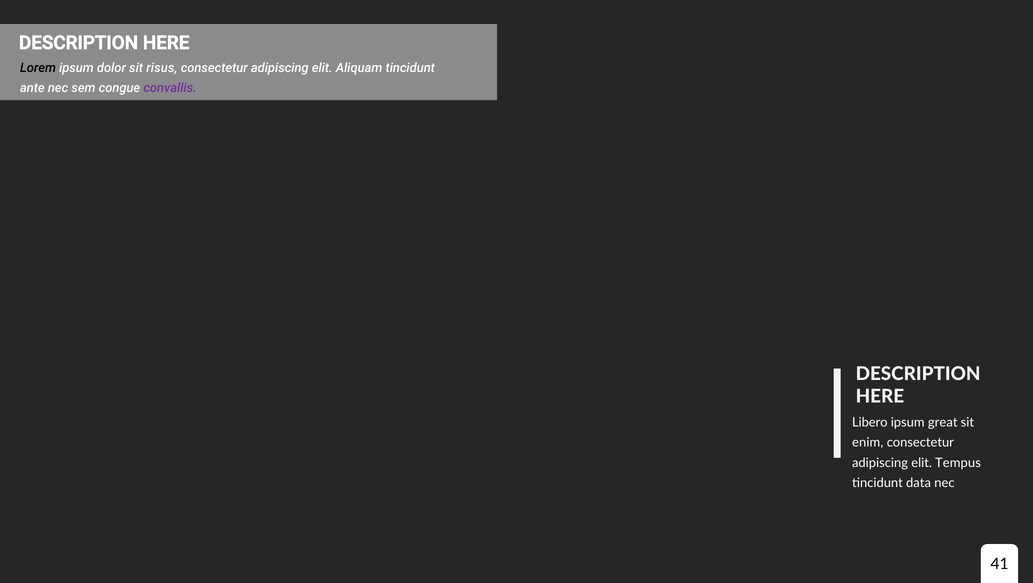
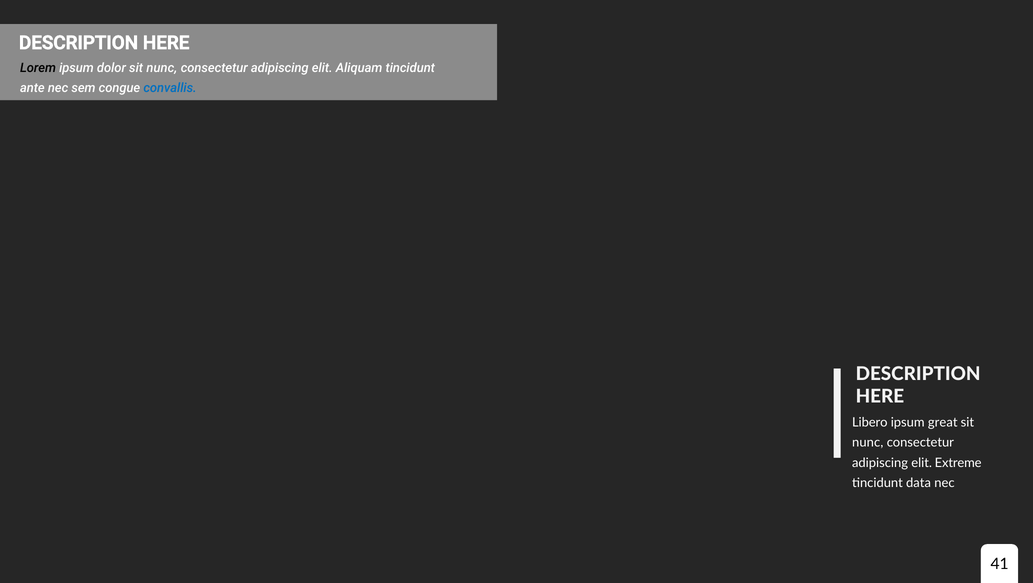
dolor sit risus: risus -> nunc (162, 68)
convallis colour: purple -> blue (170, 88)
enim: enim -> nunc (868, 442)
Tempus: Tempus -> Extreme (958, 462)
